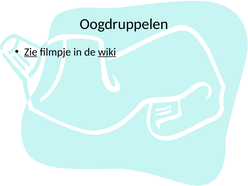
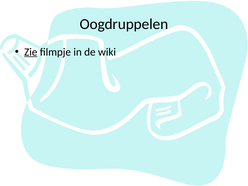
wiki underline: present -> none (107, 52)
